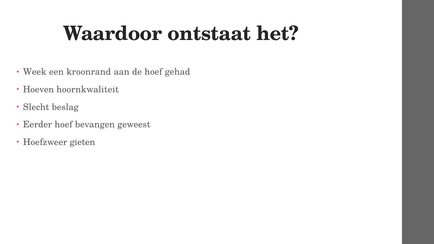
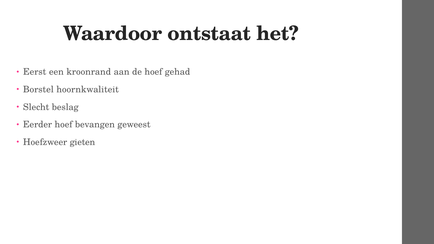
Week: Week -> Eerst (35, 72)
Hoeven: Hoeven -> Borstel (38, 90)
